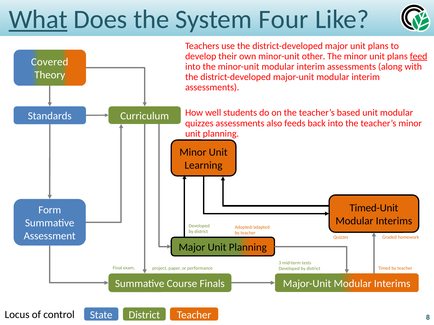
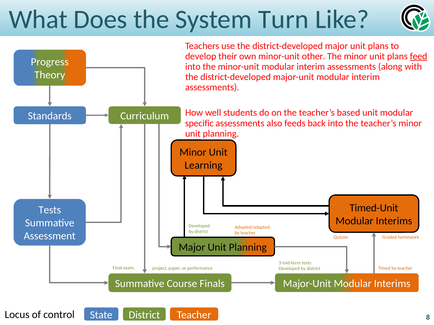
What underline: present -> none (38, 19)
Four: Four -> Turn (283, 19)
Covered: Covered -> Progress (50, 62)
quizzes: quizzes -> specific (199, 123)
Form: Form -> Tests (50, 210)
